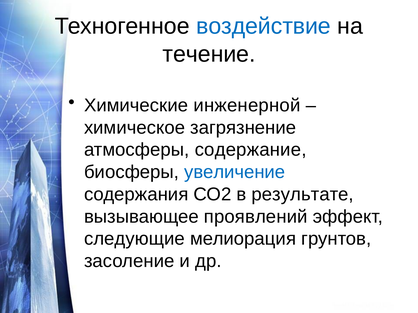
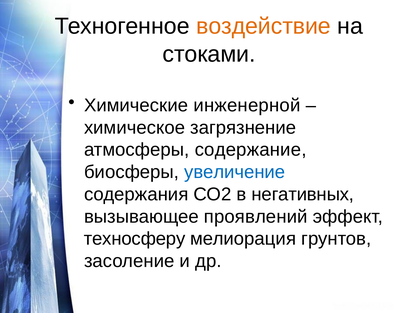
воздействие colour: blue -> orange (264, 26)
течение: течение -> стоками (209, 54)
результате: результате -> негативных (303, 195)
следующие: следующие -> техносферу (135, 239)
